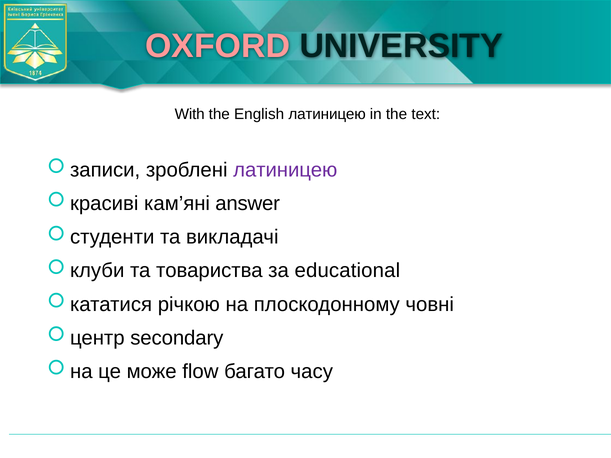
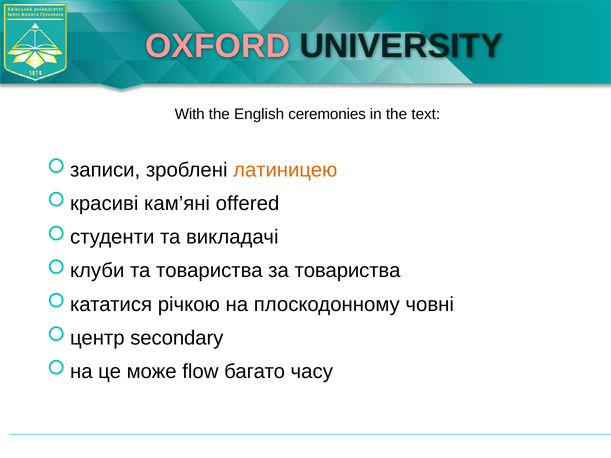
English латиницею: латиницею -> ceremonies (327, 114)
латиницею colour: purple -> orange (285, 170)
answer: answer -> offered (248, 204)
за educational: educational -> товариства (348, 271)
